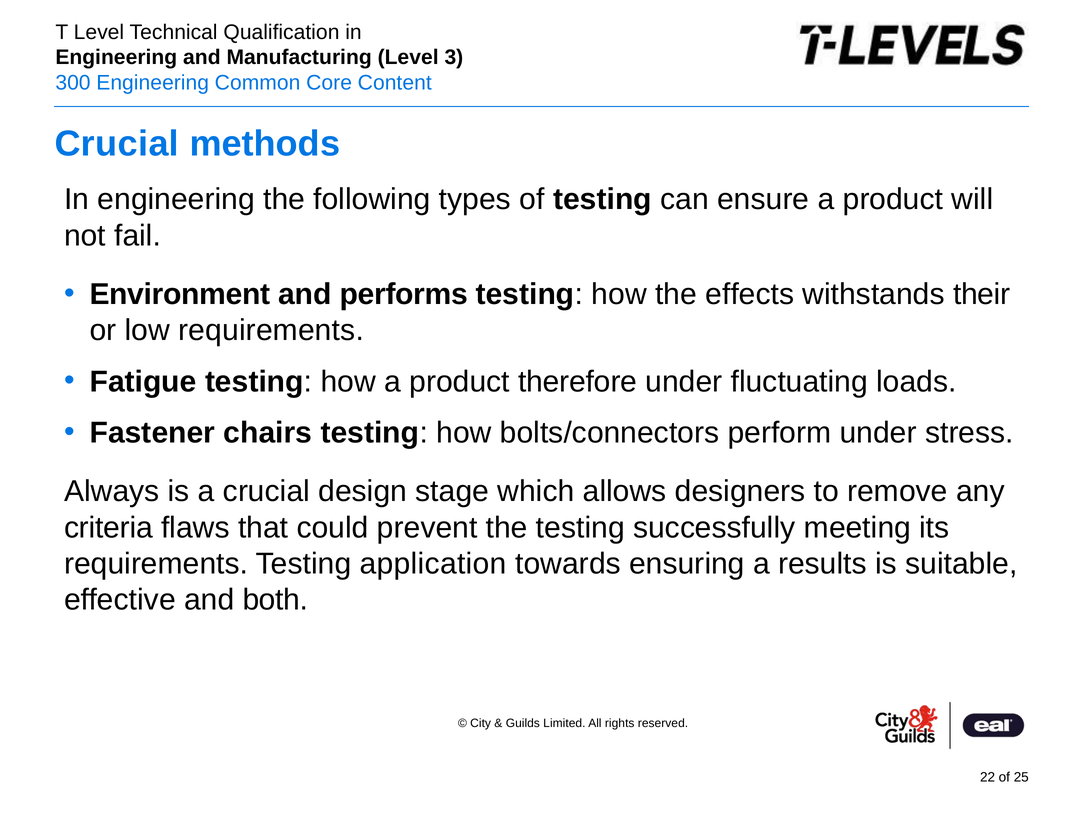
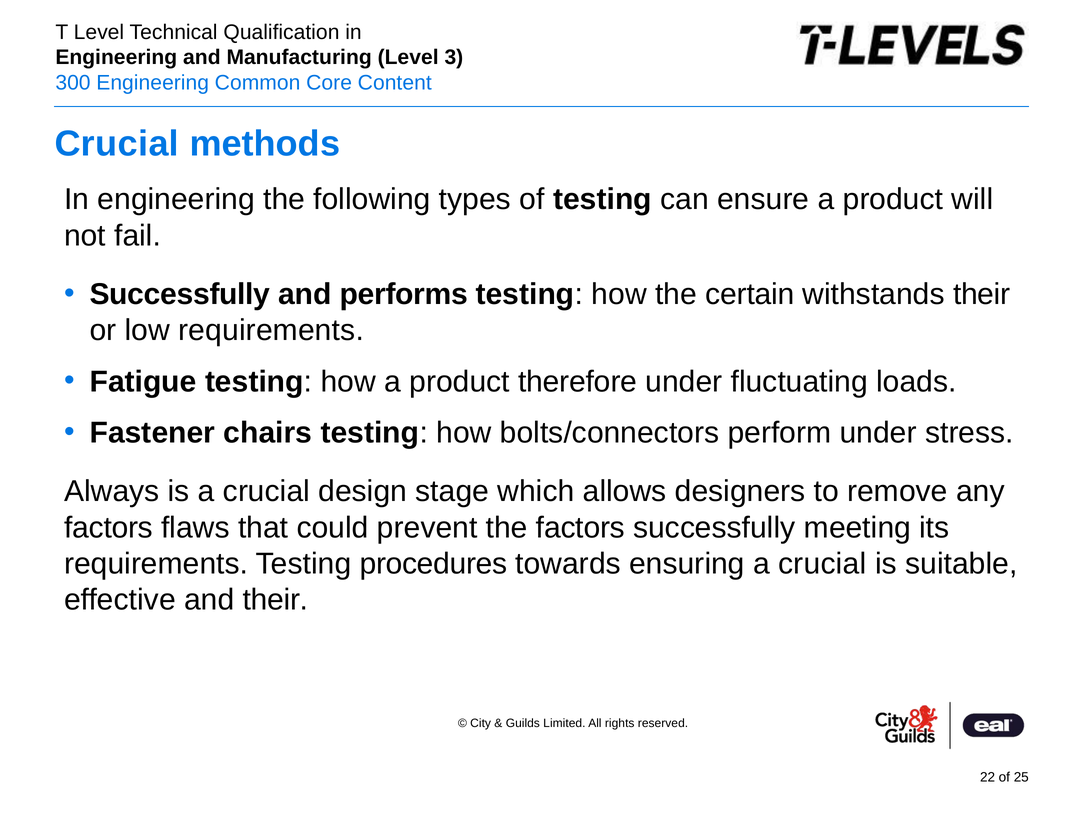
Environment: Environment -> Successfully (180, 294)
effects: effects -> certain (750, 294)
criteria: criteria -> factors (109, 527)
the testing: testing -> factors (580, 527)
application: application -> procedures (434, 563)
ensuring a results: results -> crucial (822, 563)
and both: both -> their (275, 599)
